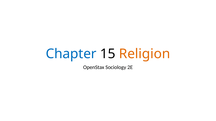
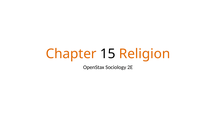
Chapter colour: blue -> orange (71, 54)
